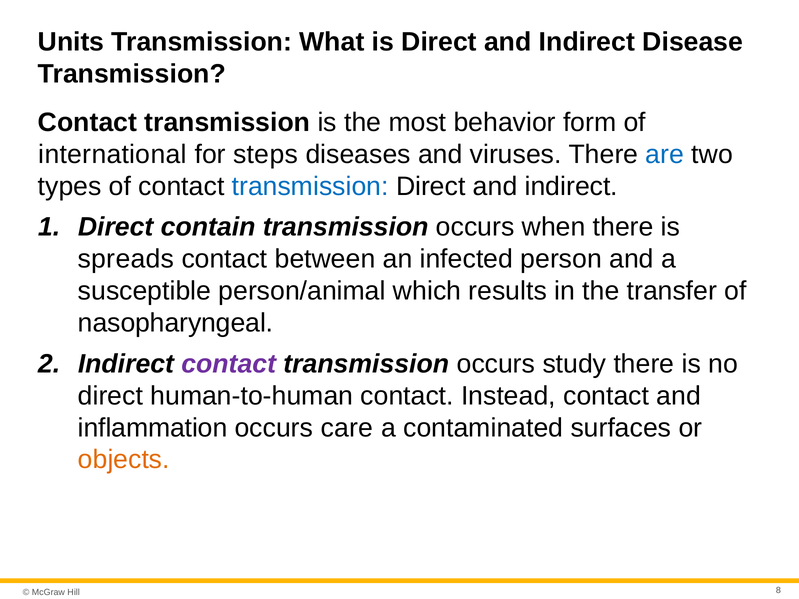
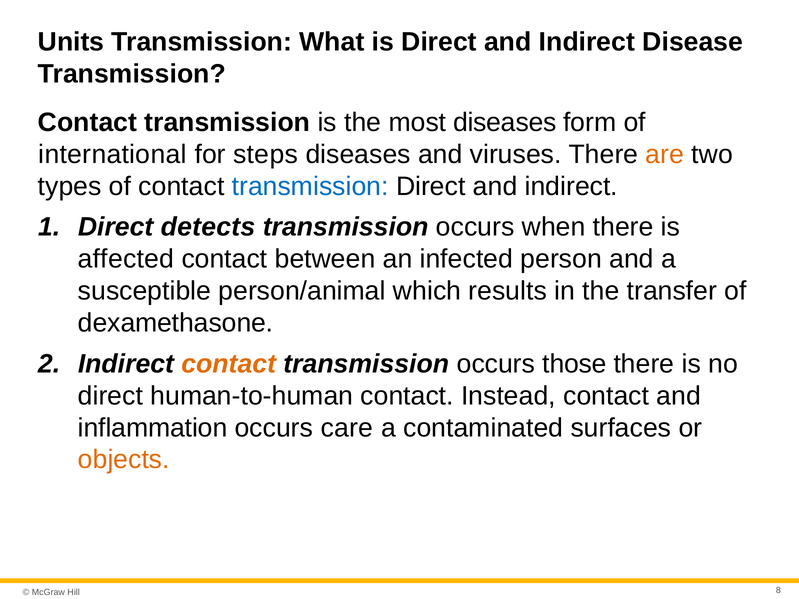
most behavior: behavior -> diseases (505, 123)
are colour: blue -> orange (665, 154)
contain: contain -> detects (208, 227)
spreads: spreads -> affected (126, 259)
nasopharyngeal: nasopharyngeal -> dexamethasone (176, 323)
contact colour: purple -> orange (229, 364)
study: study -> those (574, 364)
